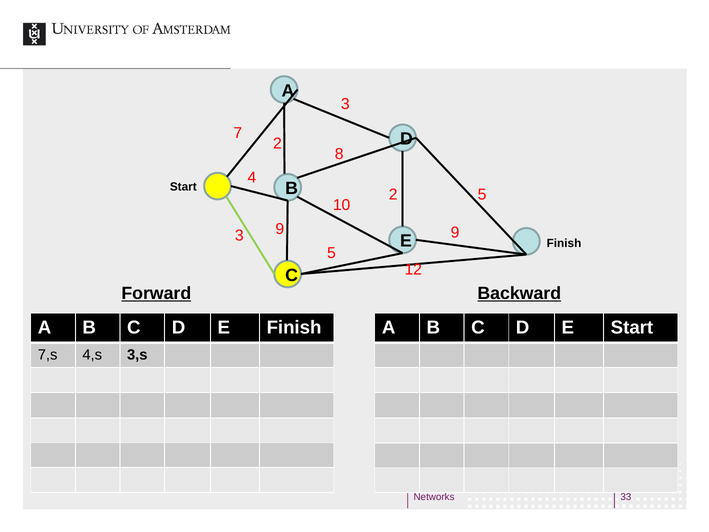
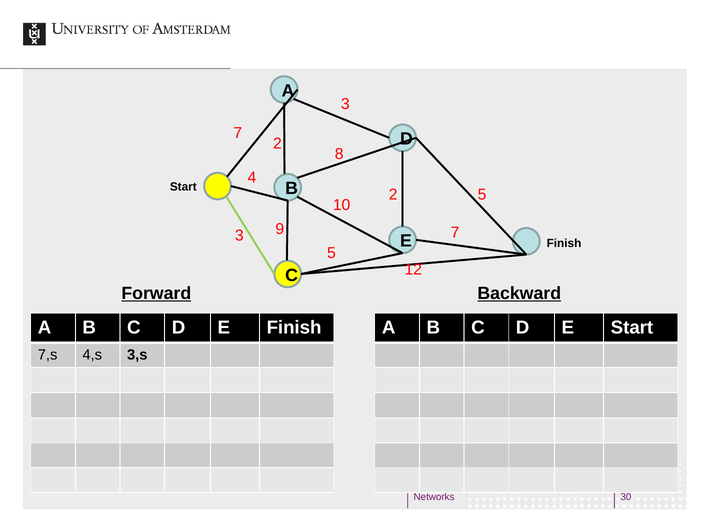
9 9: 9 -> 7 (455, 233)
33: 33 -> 30 (626, 497)
